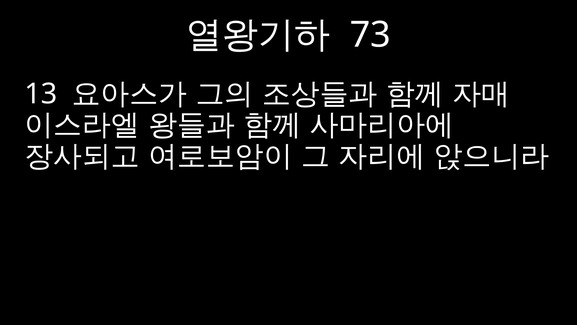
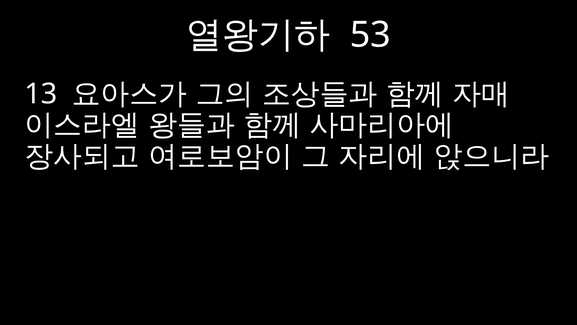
73: 73 -> 53 (370, 35)
